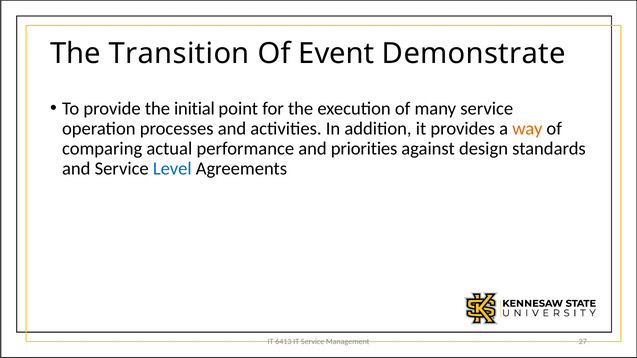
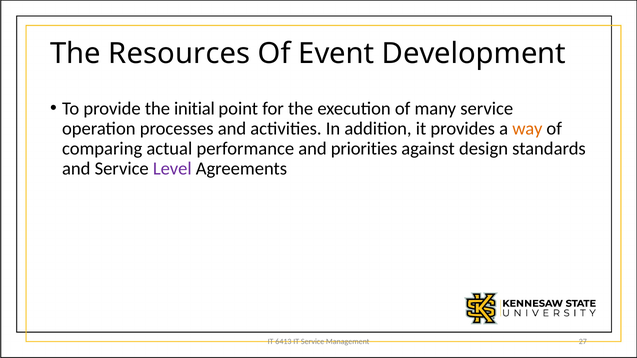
Transition: Transition -> Resources (179, 54)
Demonstrate: Demonstrate -> Development (474, 54)
Level colour: blue -> purple (172, 169)
